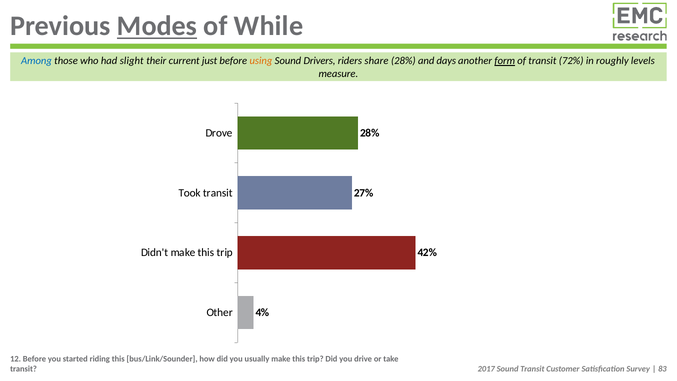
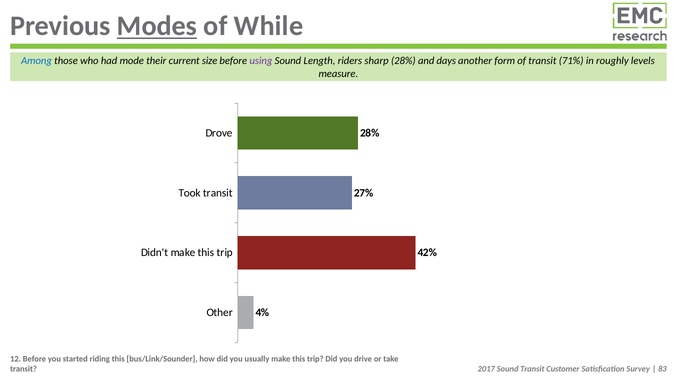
slight: slight -> mode (132, 61)
just: just -> size (210, 61)
using colour: orange -> purple (261, 61)
Drivers: Drivers -> Length (320, 61)
share: share -> sharp (377, 61)
form underline: present -> none (505, 61)
72%: 72% -> 71% (571, 61)
